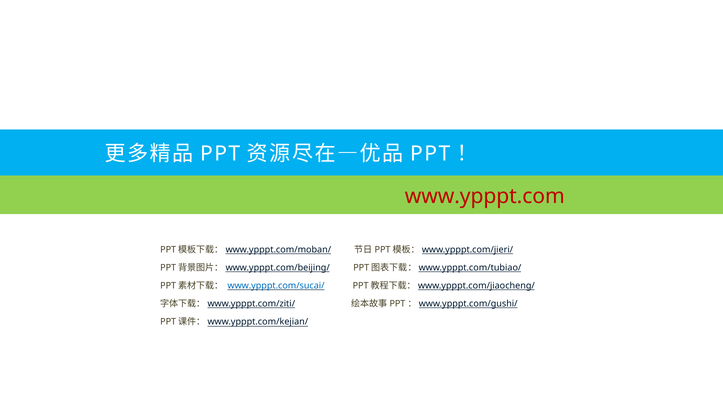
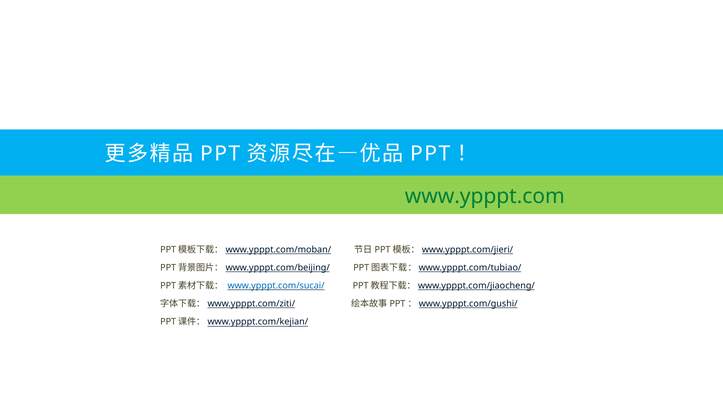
www.ypppt.com colour: red -> green (485, 196)
